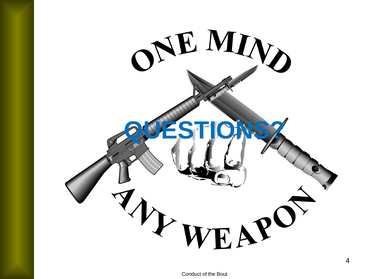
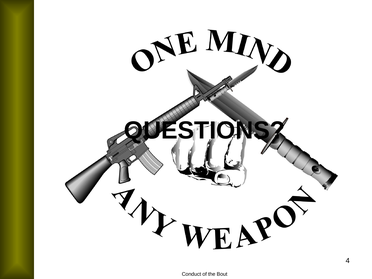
QUESTIONS colour: blue -> black (204, 130)
